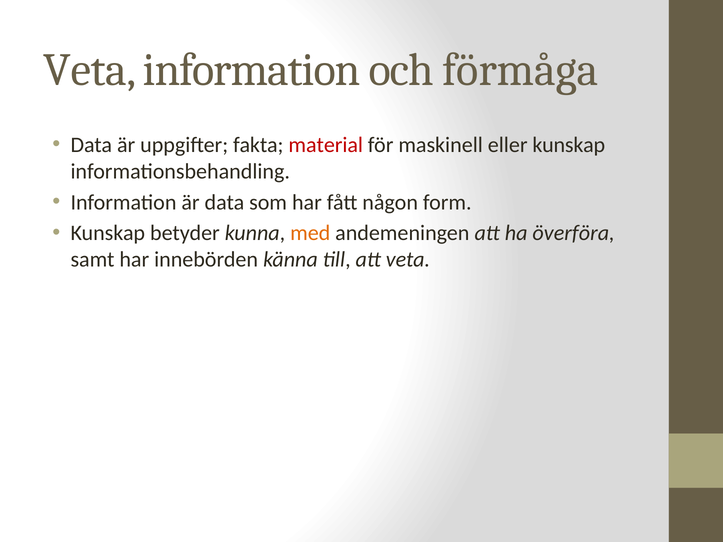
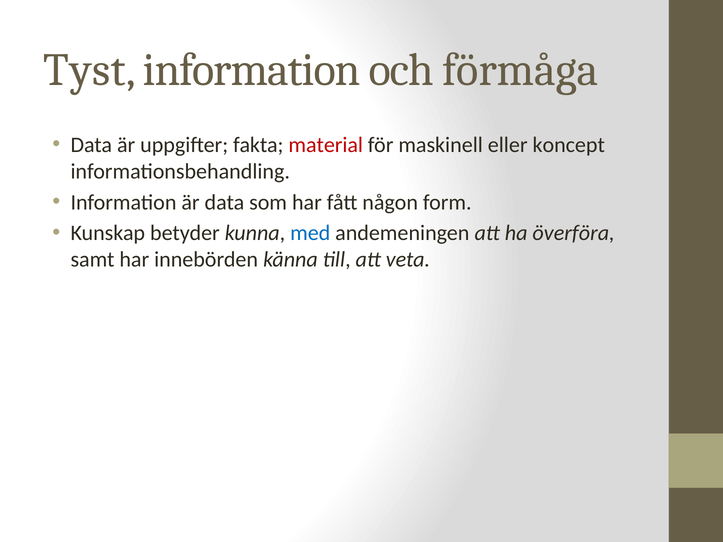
Veta: Veta -> Tyst (89, 70)
eller kunskap: kunskap -> koncept (569, 145)
med colour: orange -> blue (310, 233)
